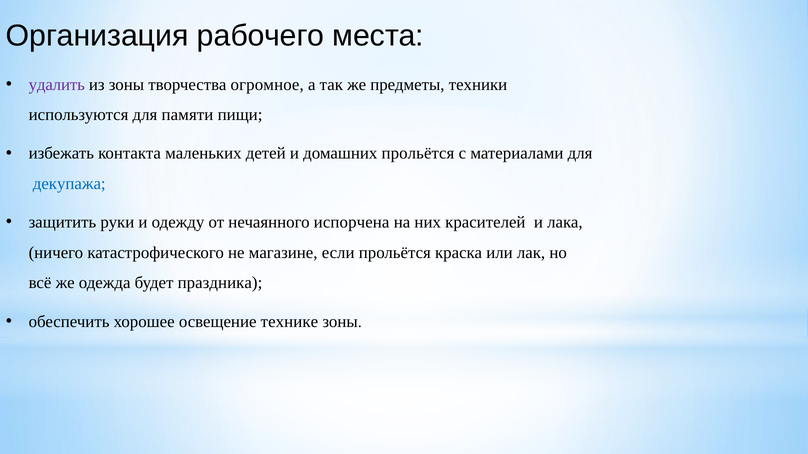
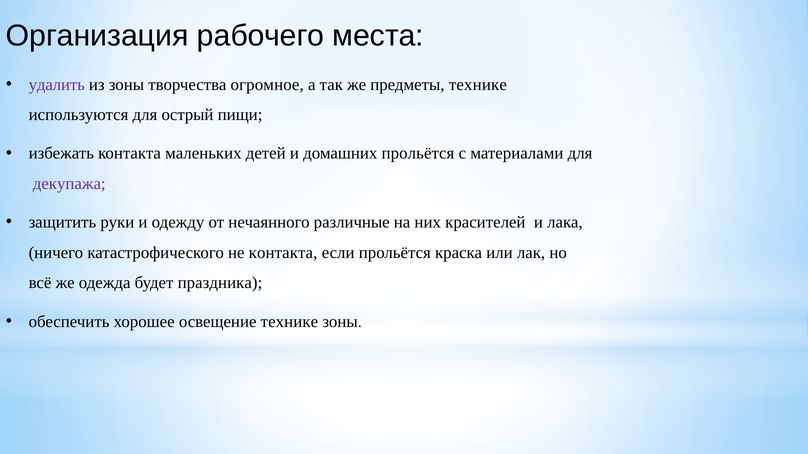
предметы техники: техники -> технике (478, 85)
памяти: памяти -> острый (188, 115)
декупажа colour: blue -> purple (69, 184)
испорчена: испорчена -> различные (352, 223)
не магазине: магазине -> контакта (283, 253)
